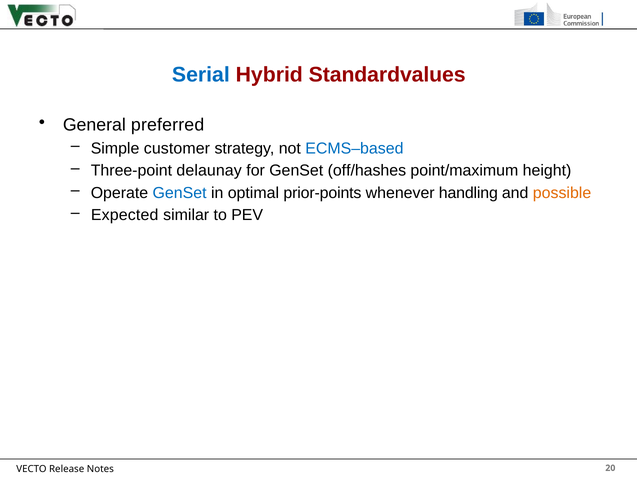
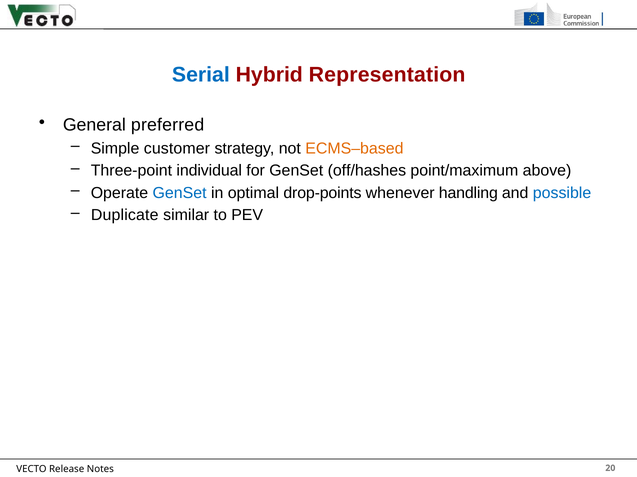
Standardvalues: Standardvalues -> Representation (387, 75)
ECMS–based colour: blue -> orange (354, 149)
delaunay: delaunay -> individual (209, 171)
height: height -> above (547, 171)
prior-points: prior-points -> drop-points (322, 193)
possible colour: orange -> blue (562, 193)
Expected: Expected -> Duplicate (125, 215)
